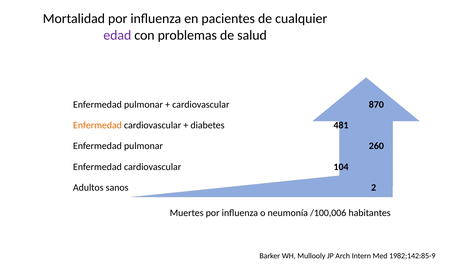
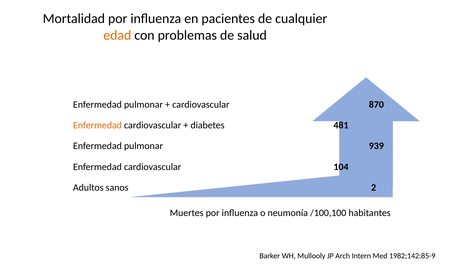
edad colour: purple -> orange (117, 35)
260: 260 -> 939 (376, 146)
/100,006: /100,006 -> /100,100 (328, 213)
